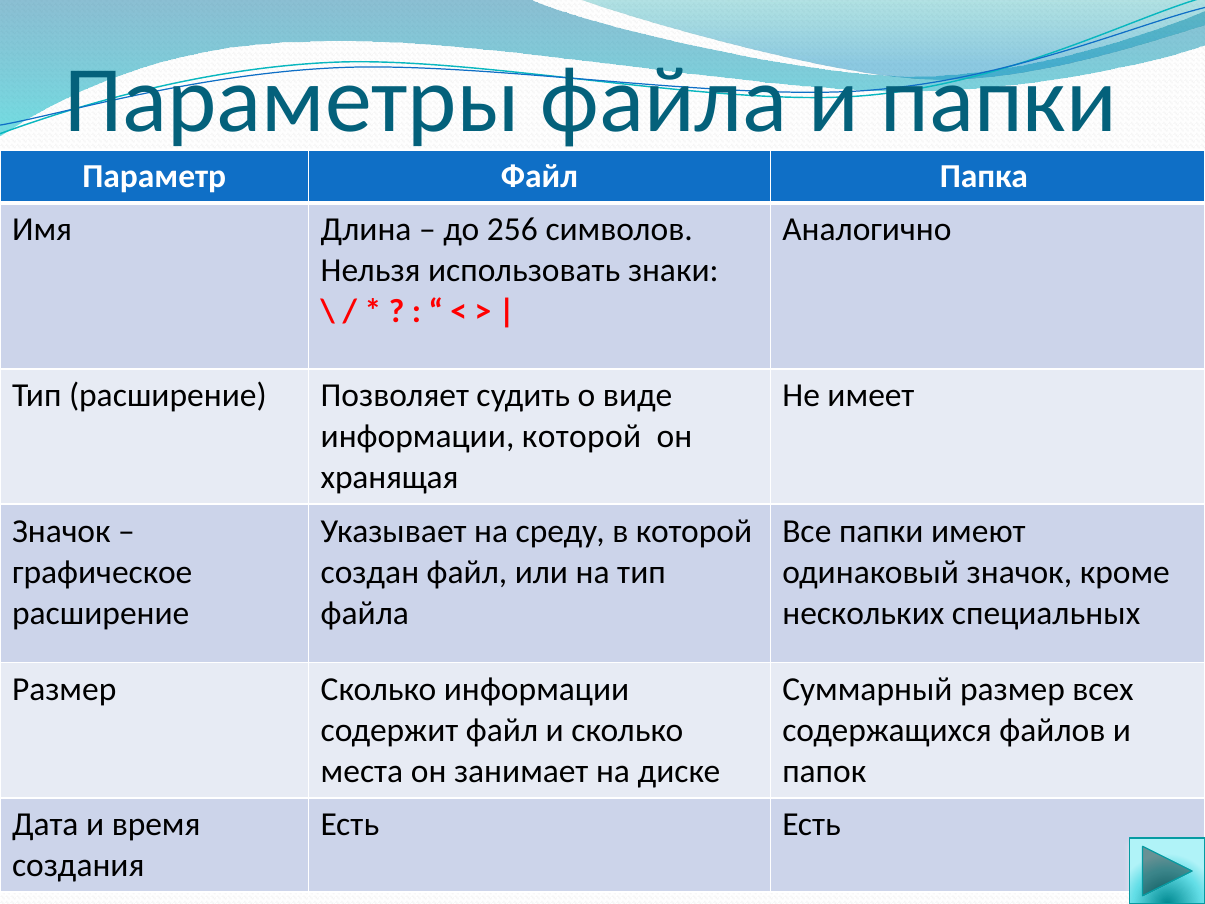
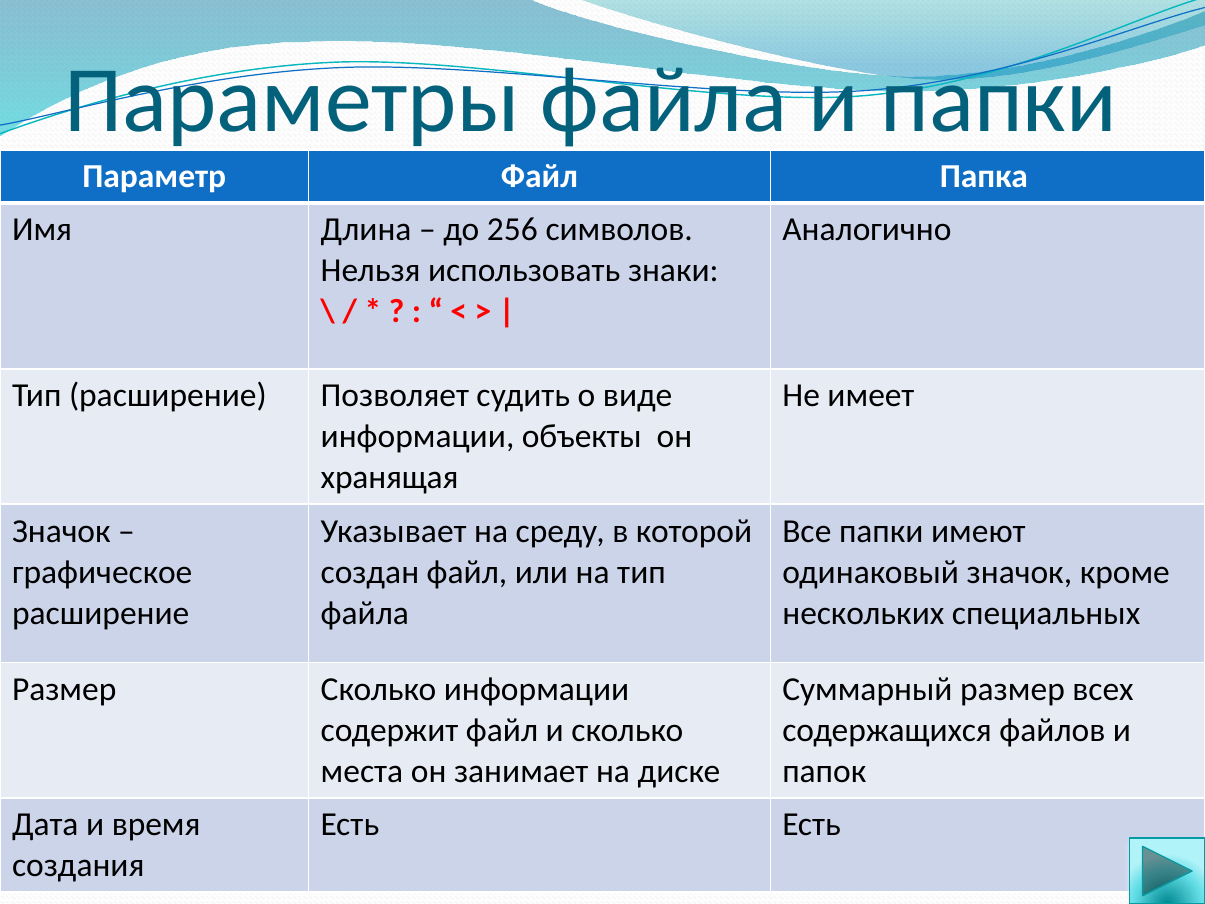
информации которой: которой -> объекты (582, 437)
